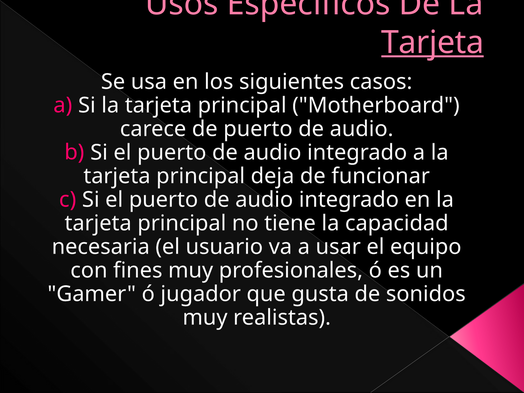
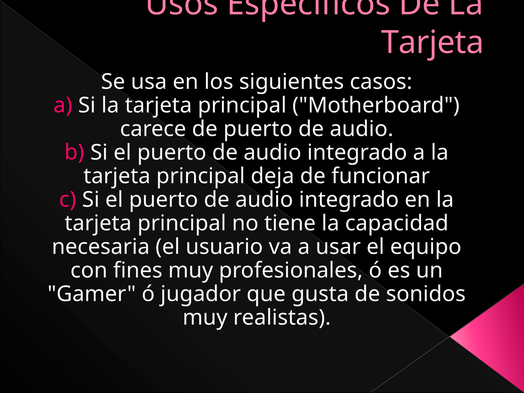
Tarjeta underline: present -> none (433, 42)
